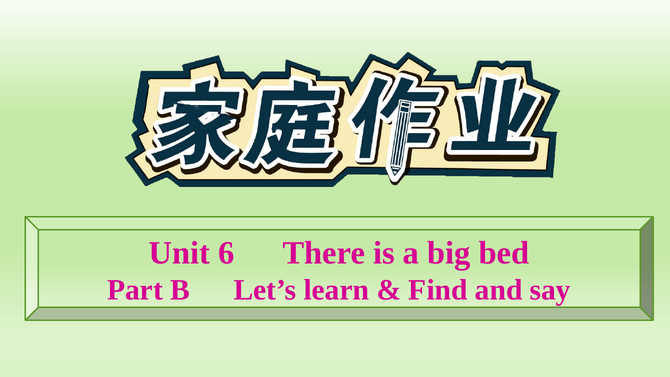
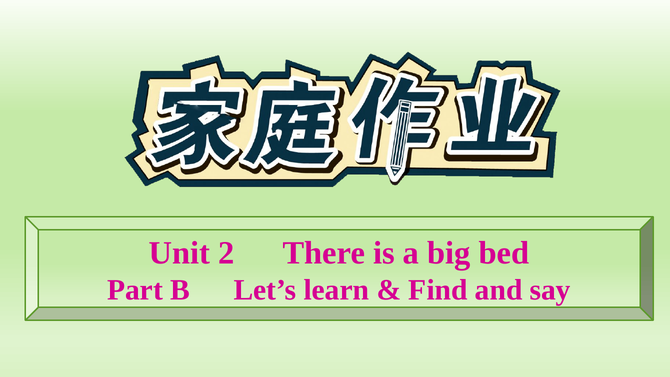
6: 6 -> 2 (226, 253)
